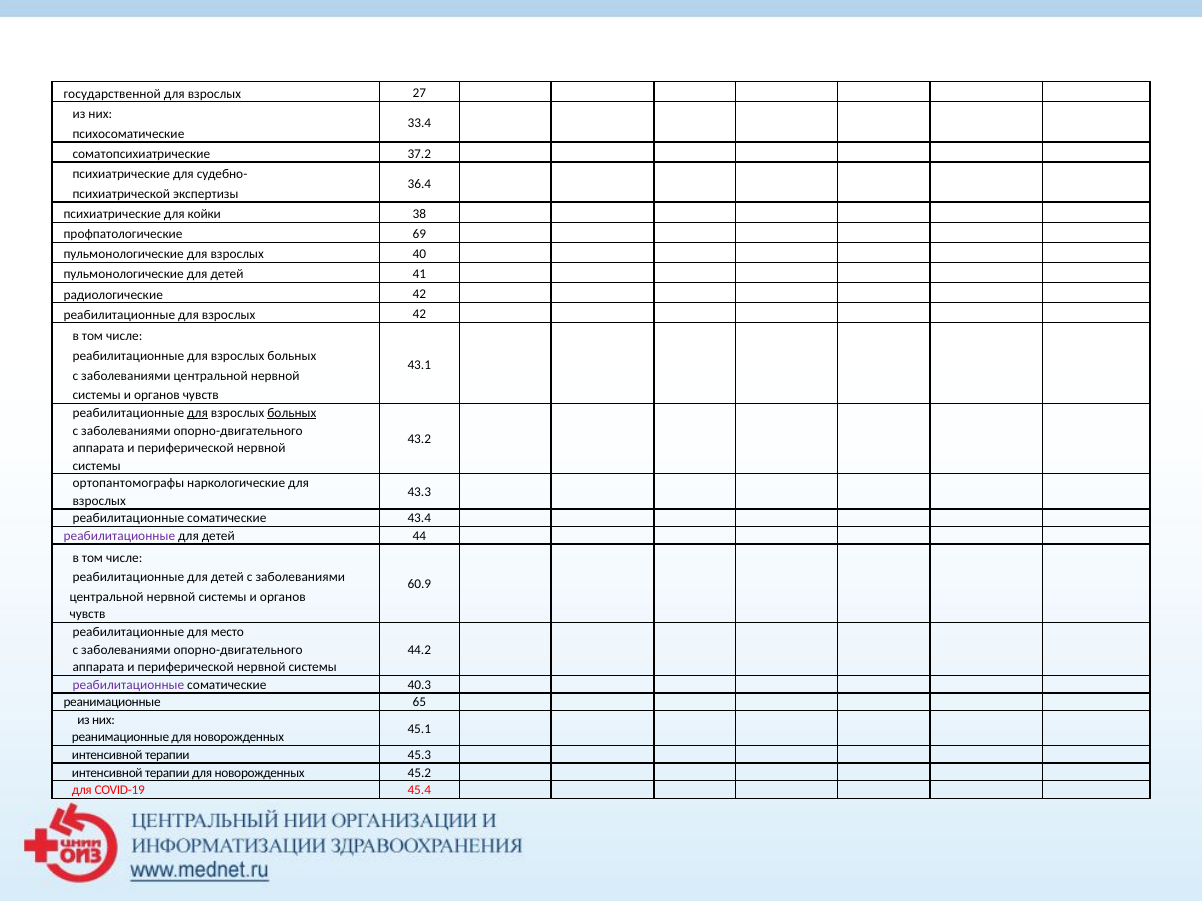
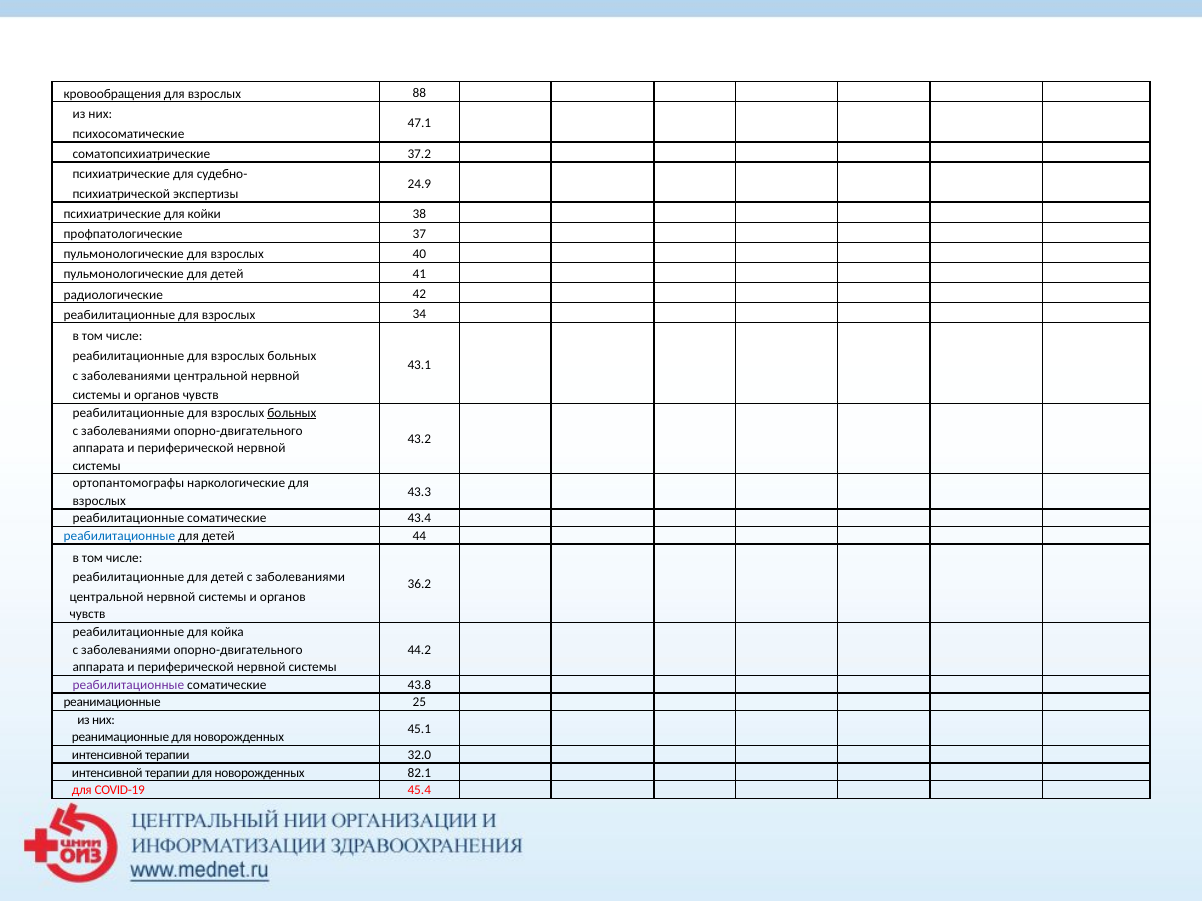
государственной: государственной -> кровообращения (112, 94)
27: 27 -> 88 (419, 93)
33.4: 33.4 -> 47.1 (419, 124)
36.4: 36.4 -> 24.9 (419, 184)
69: 69 -> 37 (419, 234)
взрослых 42: 42 -> 34 (419, 315)
для underline: present -> none (198, 413)
реабилитационные colour: purple -> blue (119, 536)
60.9: 60.9 -> 36.2 (419, 584)
место: место -> койка (227, 633)
40.3: 40.3 -> 43.8 (419, 685)
65: 65 -> 25 (419, 703)
45.3: 45.3 -> 32.0 (419, 756)
45.2: 45.2 -> 82.1 (419, 773)
